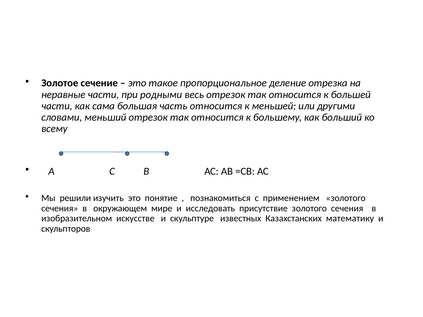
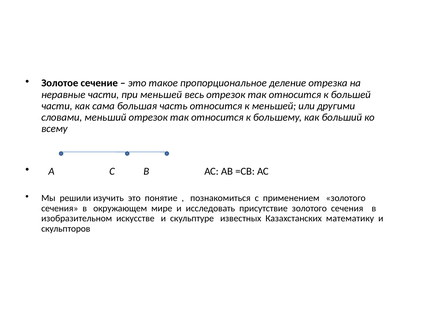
при родными: родными -> меньшей (161, 95)
